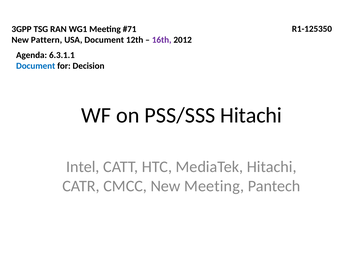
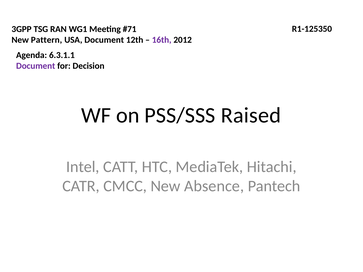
Document colour: blue -> purple (36, 66)
PSS/SSS Hitachi: Hitachi -> Raised (251, 115)
New Meeting: Meeting -> Absence (214, 186)
